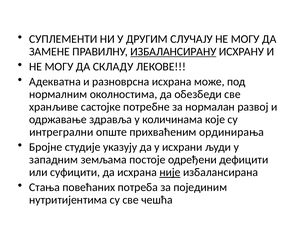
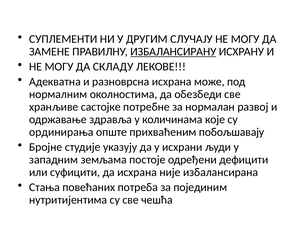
интрегрални: интрегрални -> ординирања (61, 132)
ординирања: ординирања -> побољшавају (232, 132)
није underline: present -> none (170, 172)
